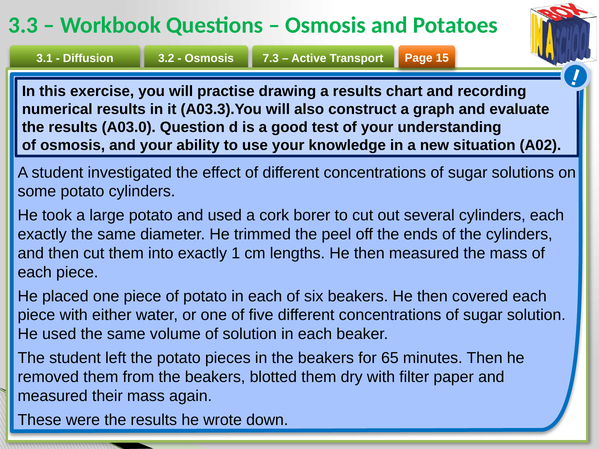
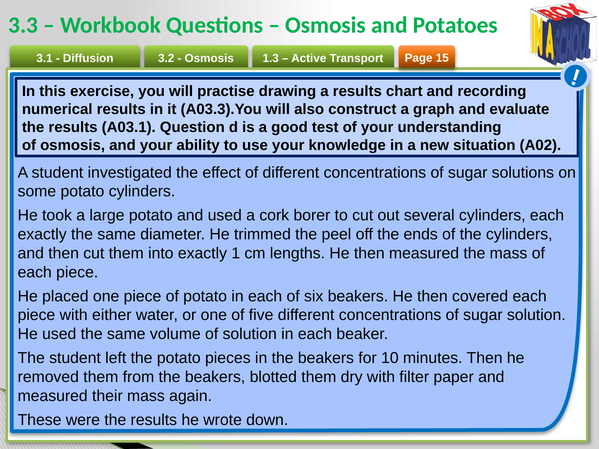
7.3: 7.3 -> 1.3 (271, 58)
A03.0: A03.0 -> A03.1 (129, 127)
65: 65 -> 10 (390, 358)
